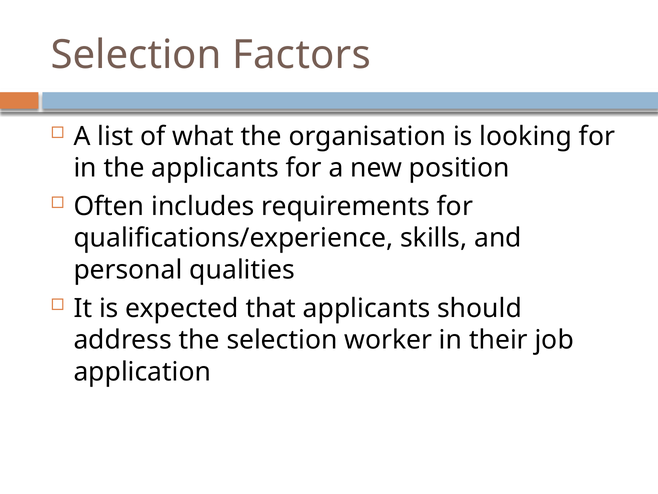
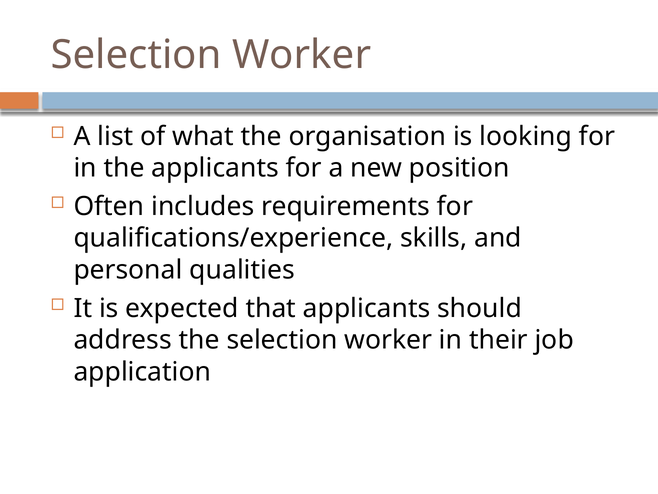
Factors: Factors -> Worker (302, 55)
